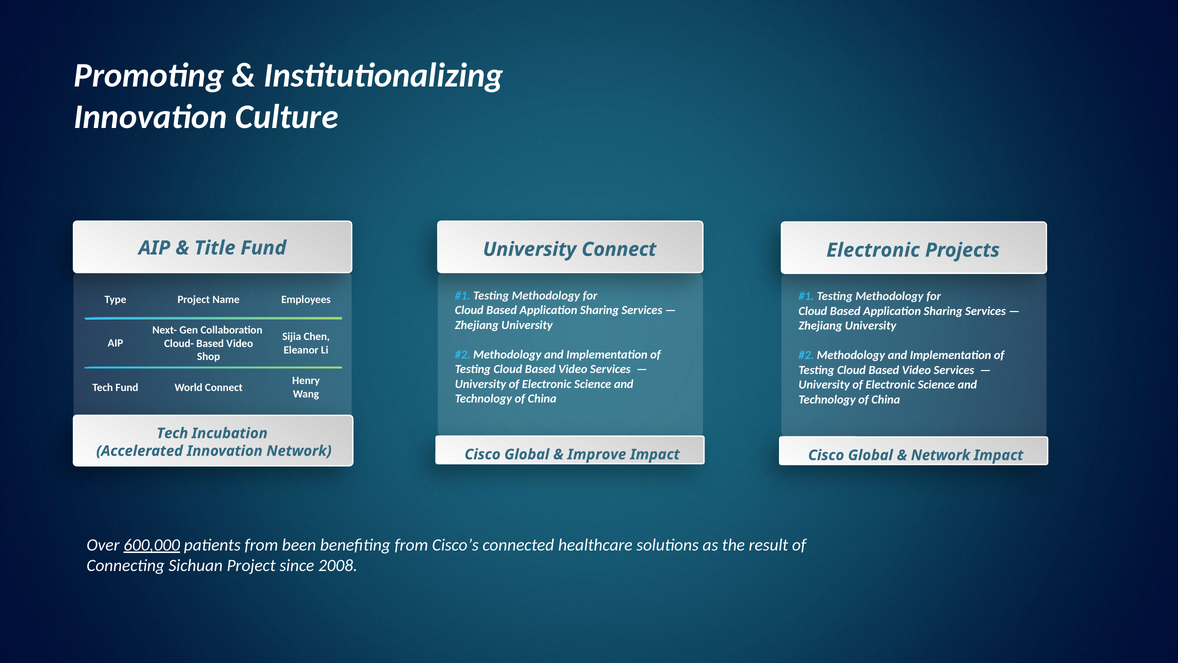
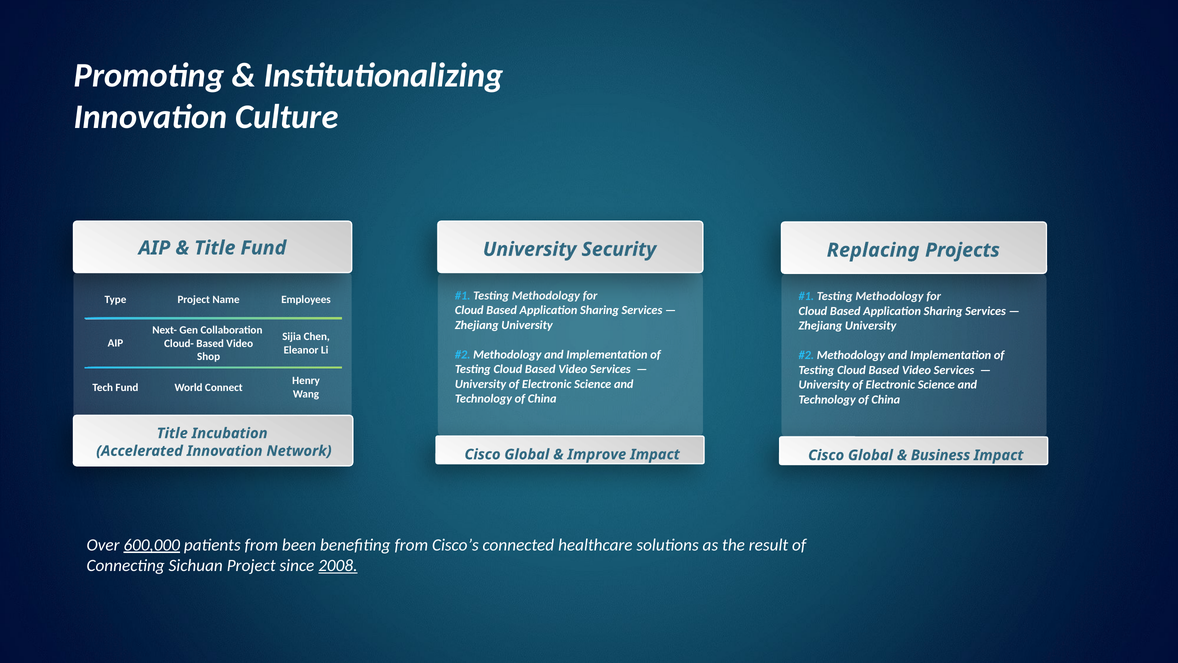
University Connect: Connect -> Security (619, 249)
Electronic: Electronic -> Replacing (873, 250)
Tech: Tech -> Title (172, 433)
Network: Network -> Business (941, 455)
2008 underline: none -> present (338, 565)
